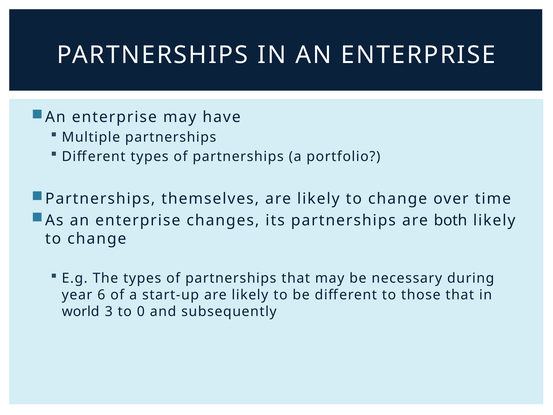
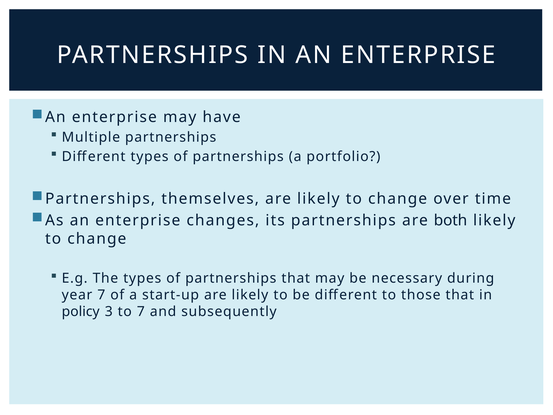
year 6: 6 -> 7 (101, 295)
world: world -> policy (81, 311)
to 0: 0 -> 7 (141, 311)
